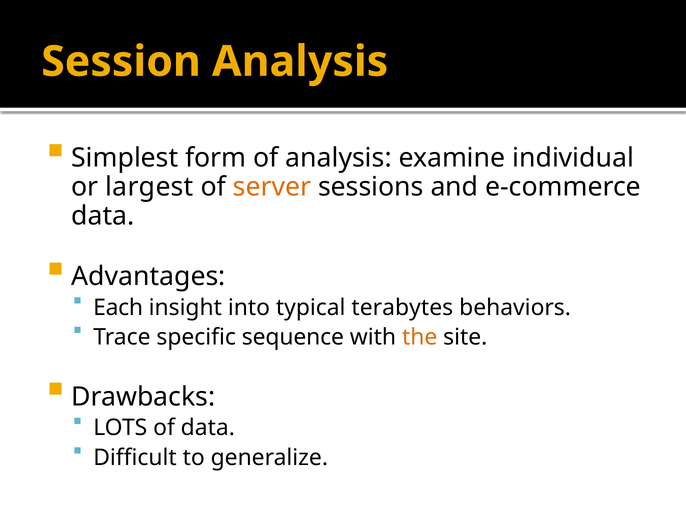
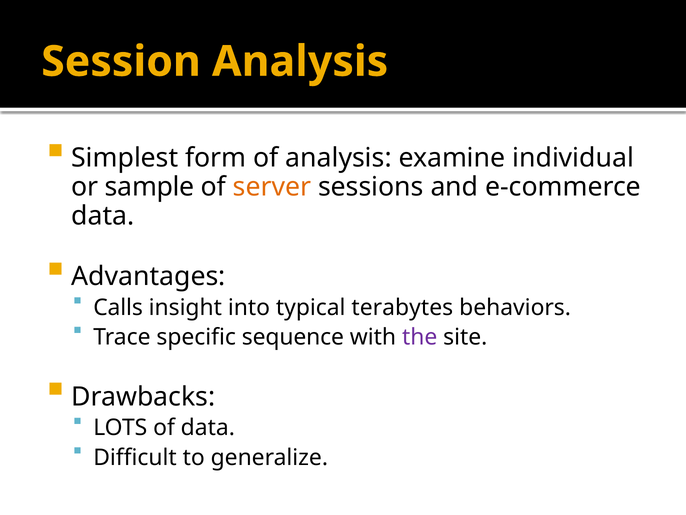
largest: largest -> sample (150, 187)
Each: Each -> Calls (118, 307)
the colour: orange -> purple (420, 337)
